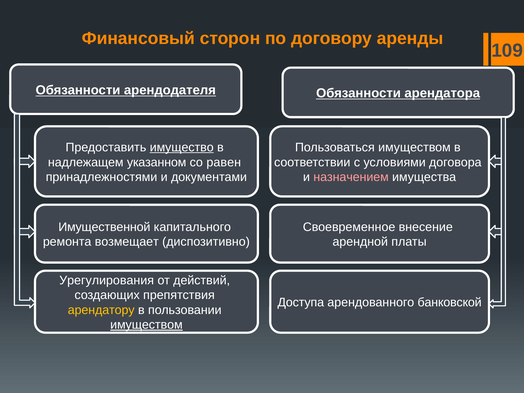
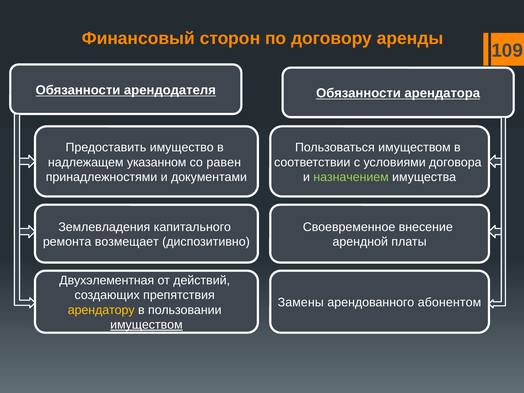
имущество underline: present -> none (182, 147)
назначением colour: pink -> light green (351, 177)
Имущественной: Имущественной -> Землевладения (104, 227)
Урегулирования: Урегулирования -> Двухэлементная (107, 280)
Доступа: Доступа -> Замены (301, 303)
банковской: банковской -> абонентом (449, 303)
